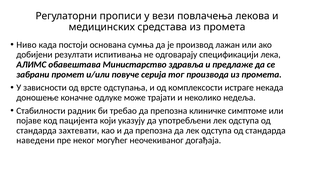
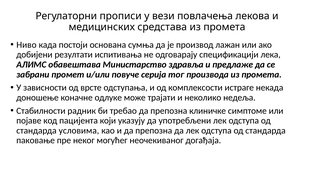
захтевати: захтевати -> условима (79, 130)
наведени: наведени -> паковање (36, 140)
